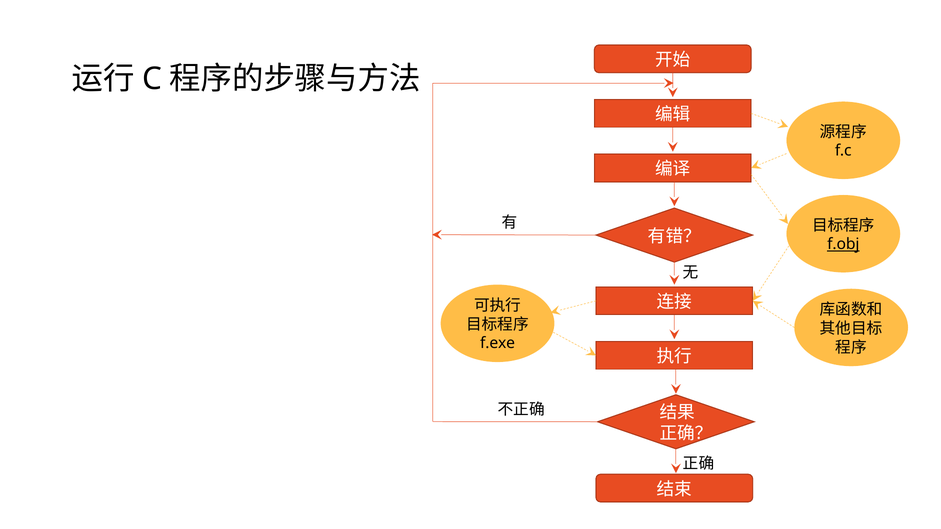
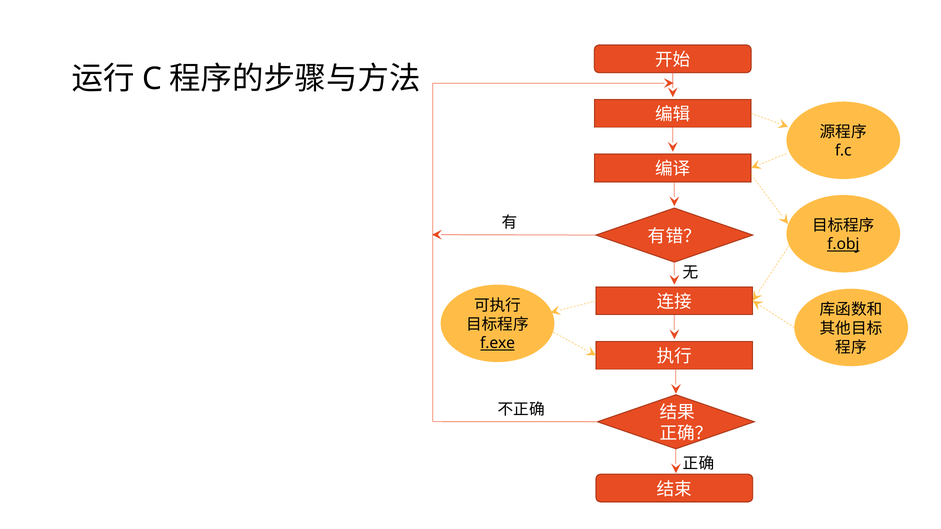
f.exe underline: none -> present (498, 343)
